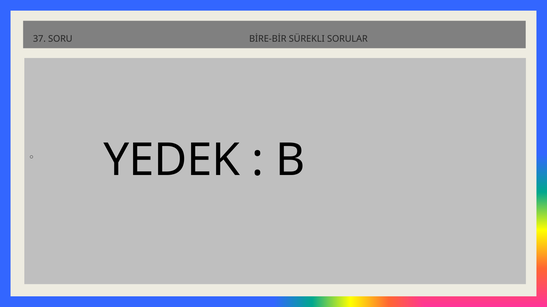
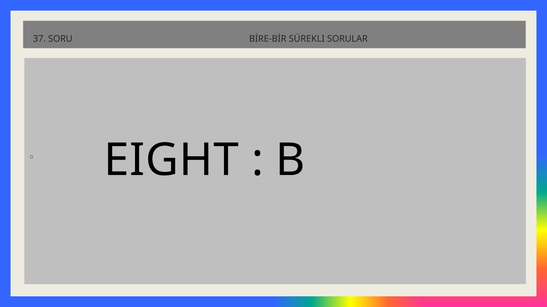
YEDEK: YEDEK -> EIGHT (171, 161)
